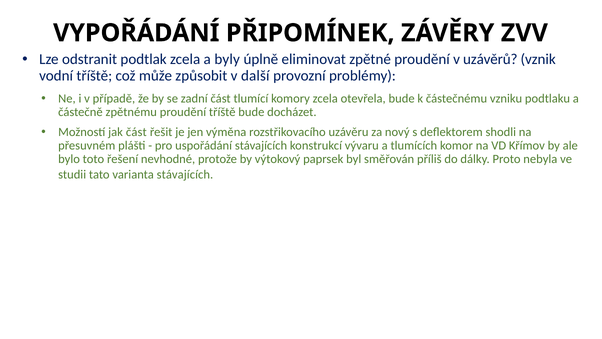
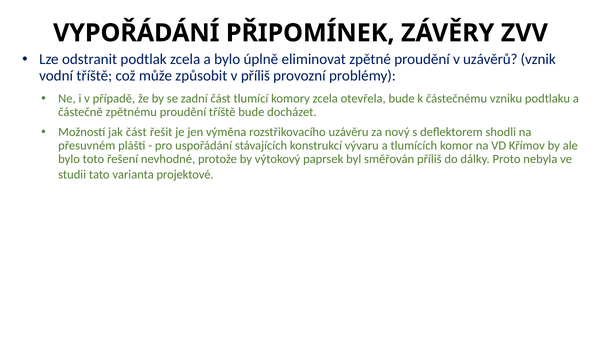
a byly: byly -> bylo (227, 59)
v další: další -> příliš (255, 75)
varianta stávajících: stávajících -> projektové (185, 175)
